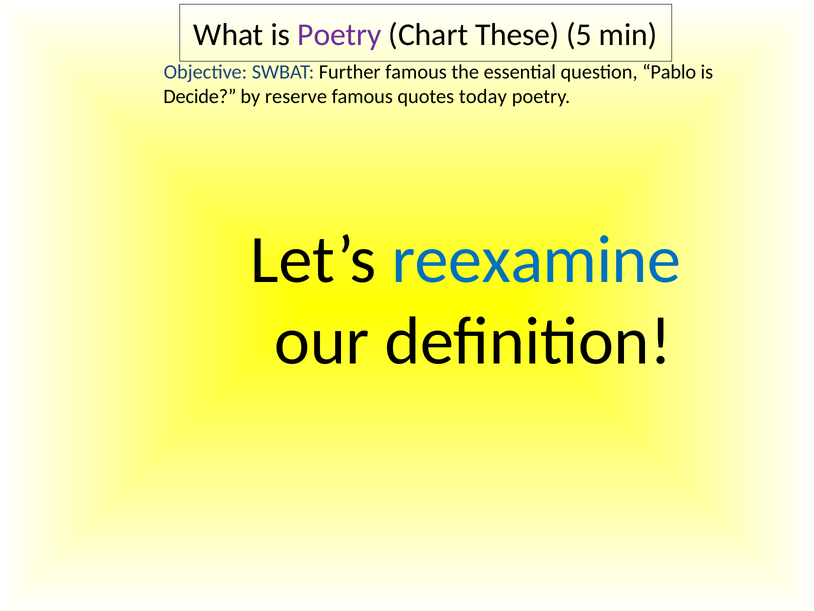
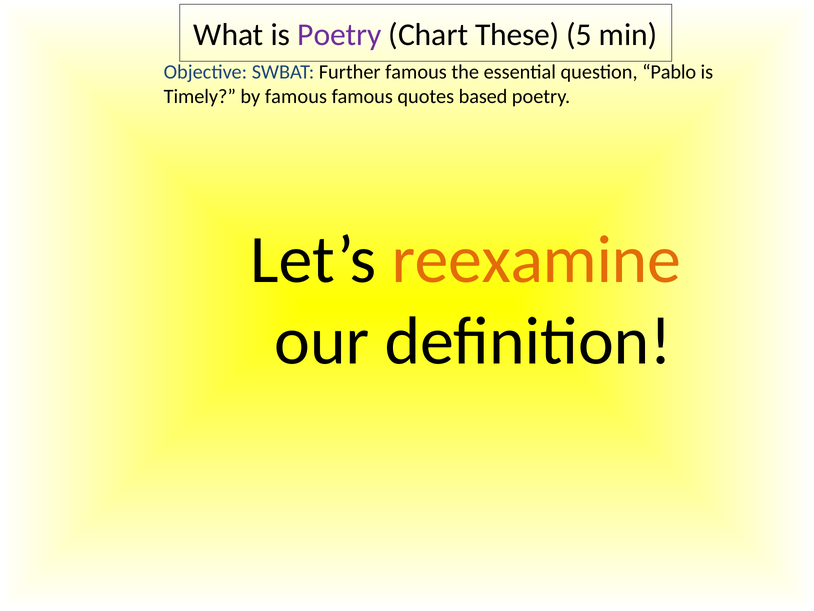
Decide: Decide -> Timely (200, 96)
by reserve: reserve -> famous (296, 96)
today: today -> based (483, 96)
reexamine colour: blue -> orange (536, 260)
